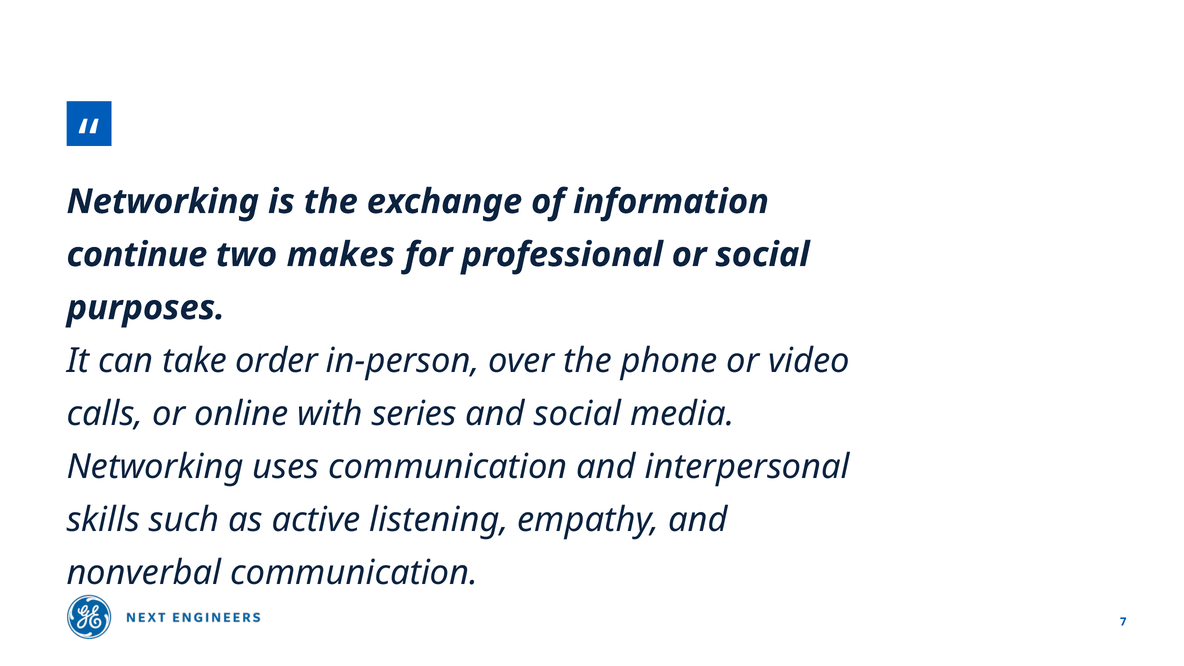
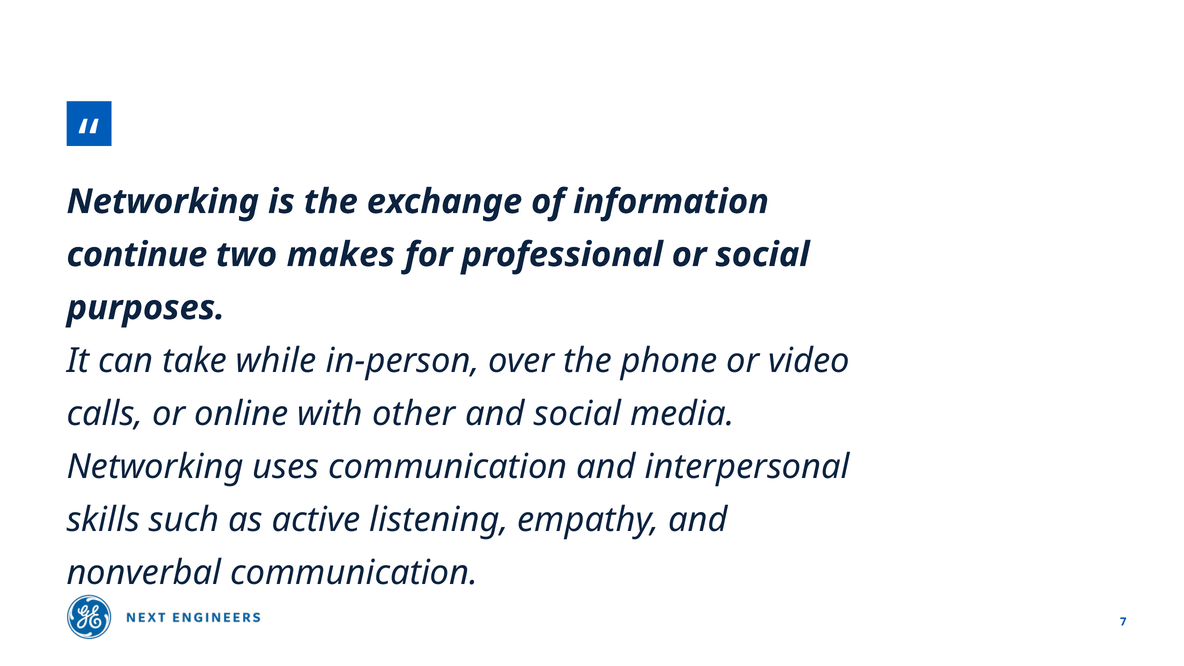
order: order -> while (276, 361)
series: series -> other (414, 414)
